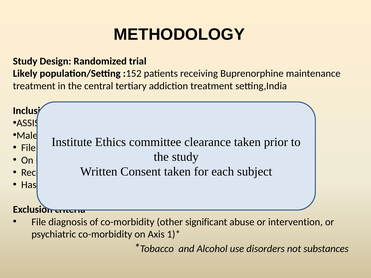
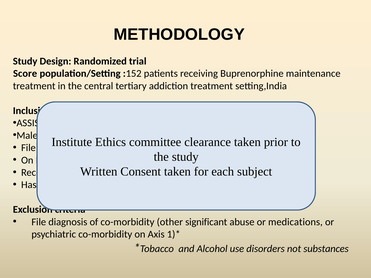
Likely: Likely -> Score (25, 74)
or intervention: intervention -> medications (295, 222)
